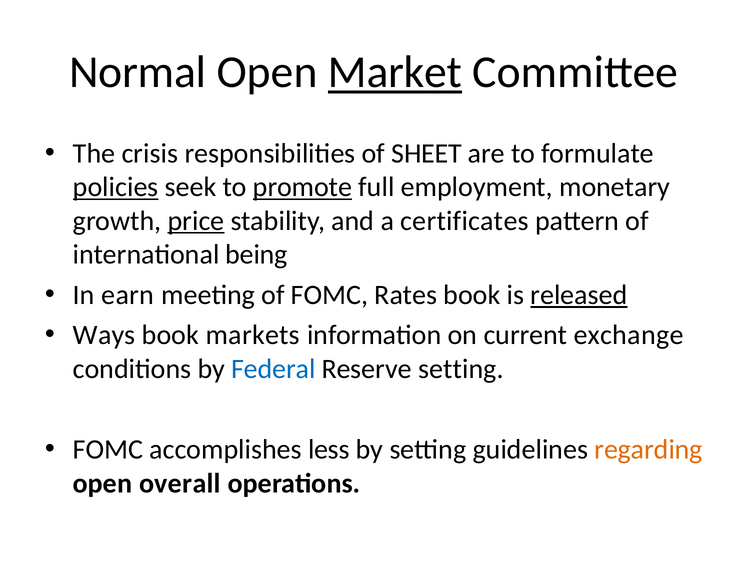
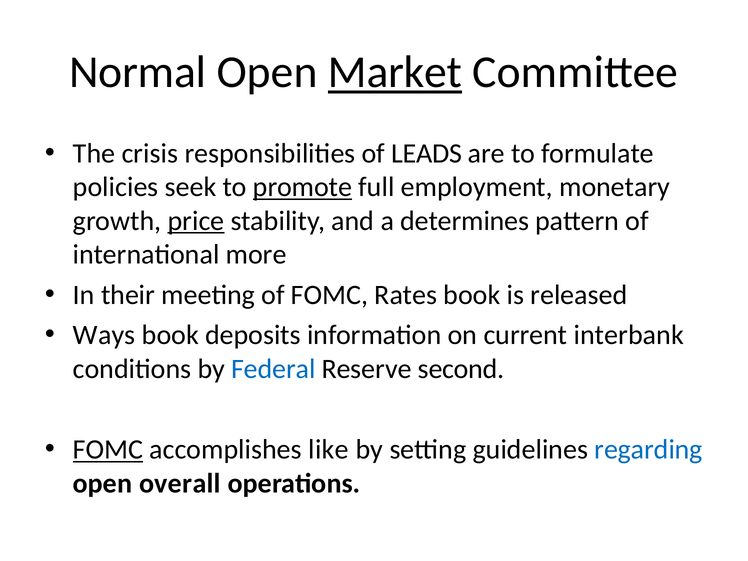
SHEET: SHEET -> LEADS (427, 153)
policies underline: present -> none (116, 187)
certificates: certificates -> determines (465, 221)
being: being -> more (256, 255)
earn: earn -> their (128, 295)
released underline: present -> none (579, 295)
markets: markets -> deposits (253, 335)
exchange: exchange -> interbank (629, 335)
Reserve setting: setting -> second (461, 369)
FOMC underline: none -> present (108, 450)
less: less -> like (329, 450)
regarding colour: orange -> blue (649, 450)
